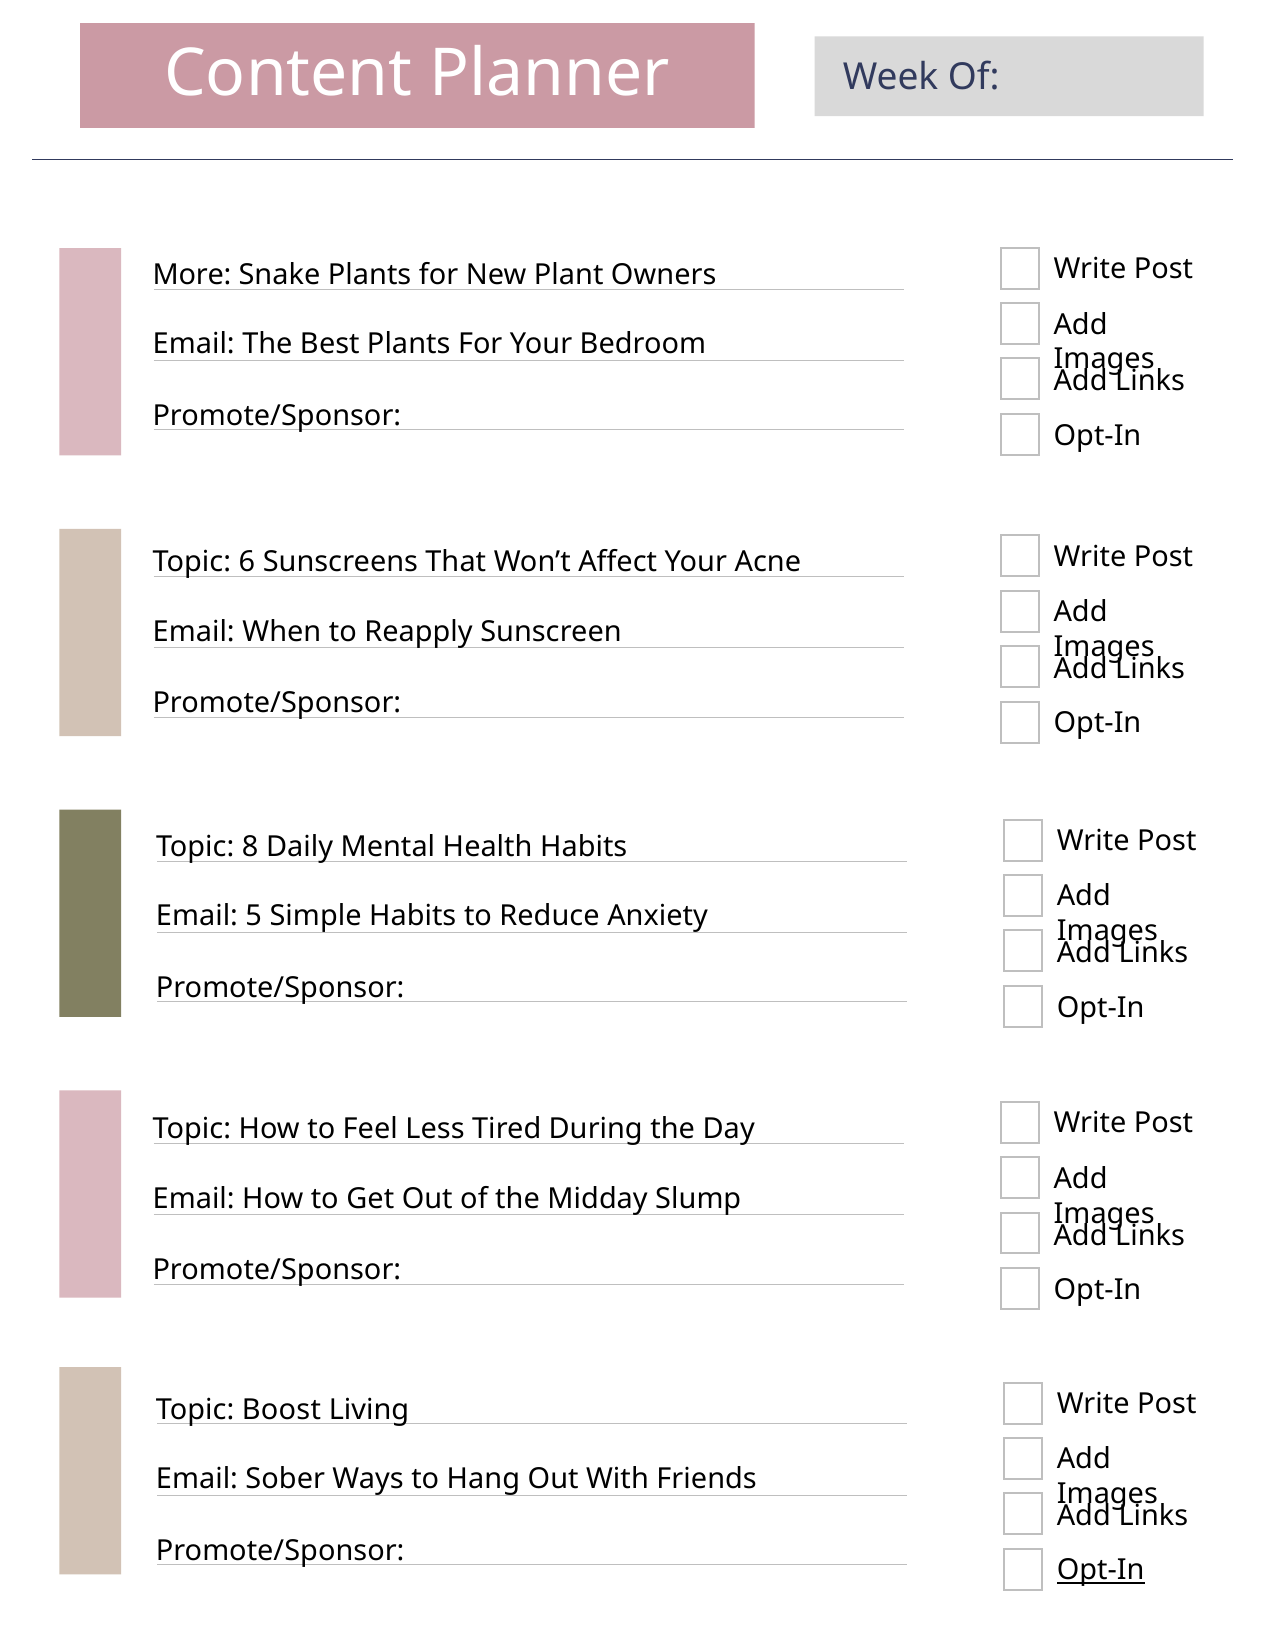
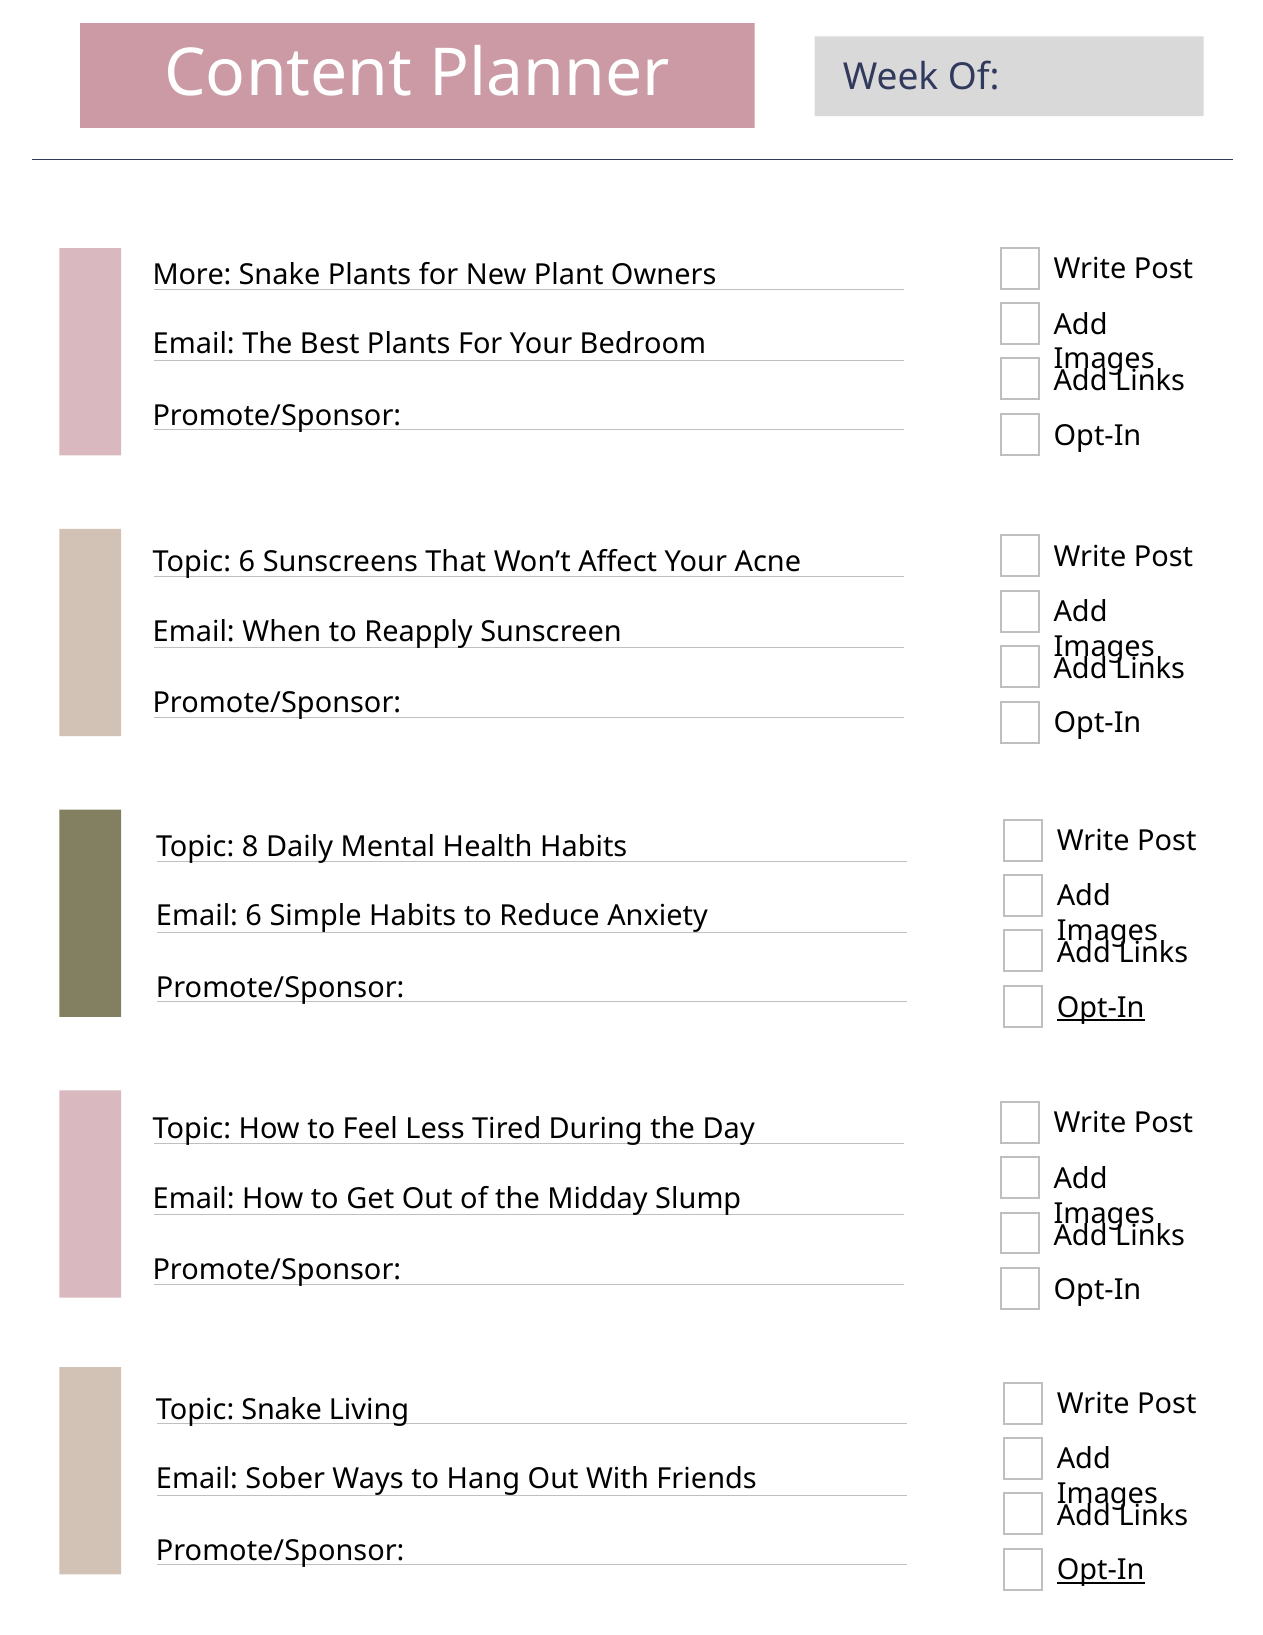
Email 5: 5 -> 6 (254, 916)
Opt-In underline: none -> present (1101, 1007)
Topic Boost: Boost -> Snake (282, 1409)
